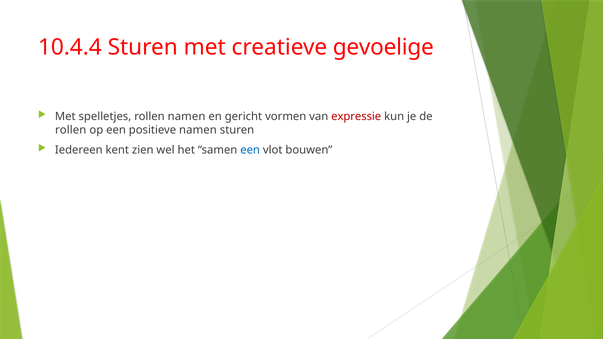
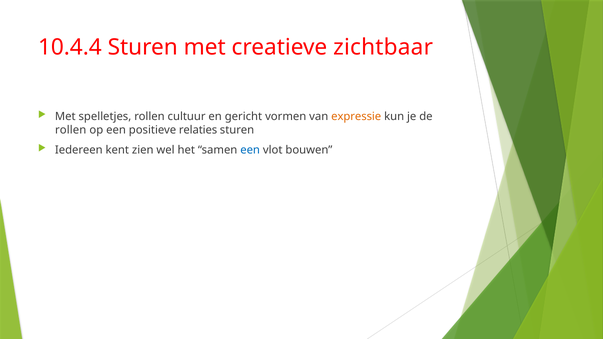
gevoelige: gevoelige -> zichtbaar (383, 48)
rollen namen: namen -> cultuur (187, 117)
expressie colour: red -> orange (356, 117)
positieve namen: namen -> relaties (198, 130)
